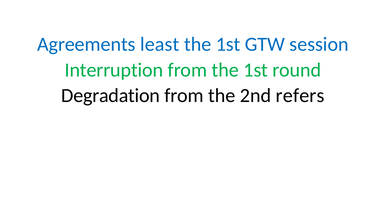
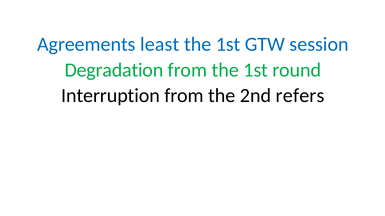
Interruption: Interruption -> Degradation (114, 70)
Degradation: Degradation -> Interruption (111, 96)
